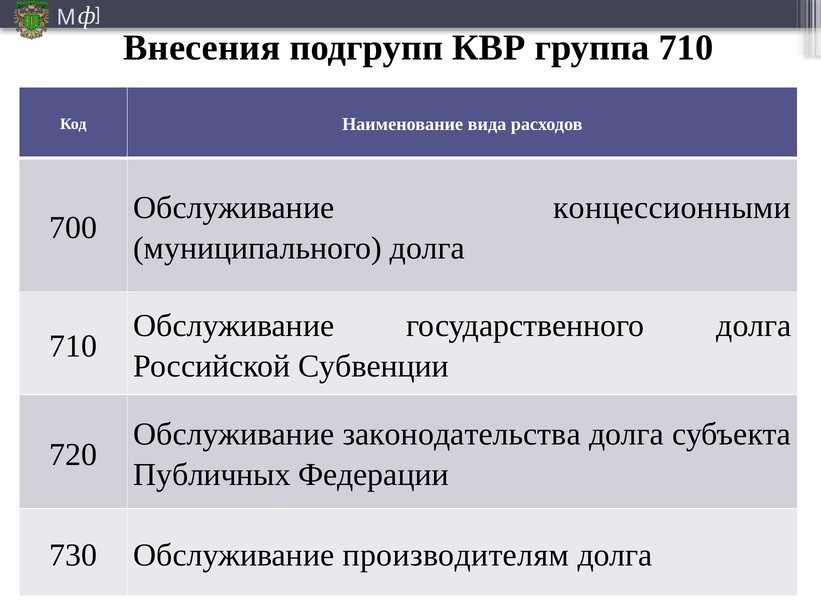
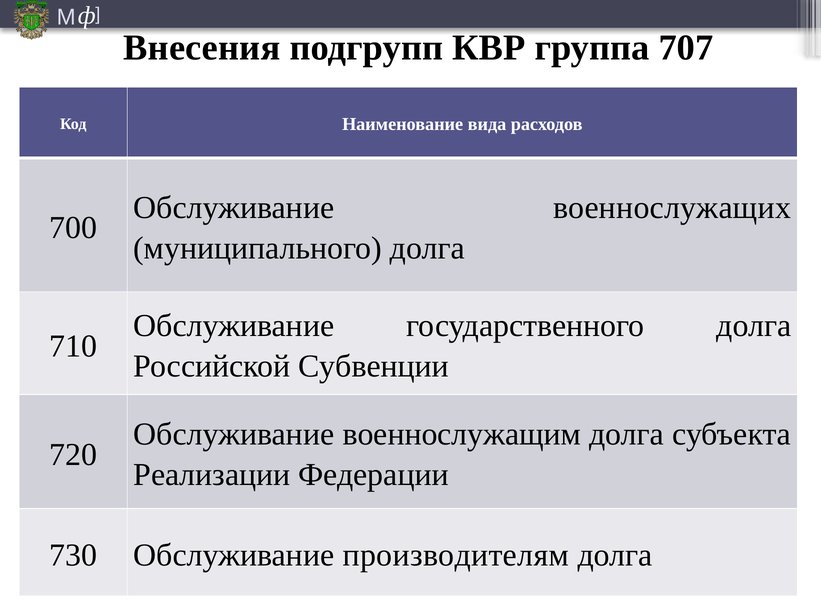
группа 710: 710 -> 707 (686, 48)
концессионными: концессионными -> военнослужащих (672, 207)
законодательства: законодательства -> военнослужащим (462, 434)
Публичных: Публичных -> Реализации (212, 475)
